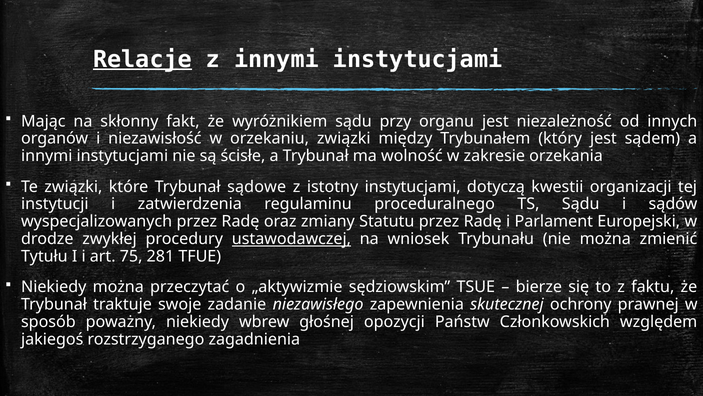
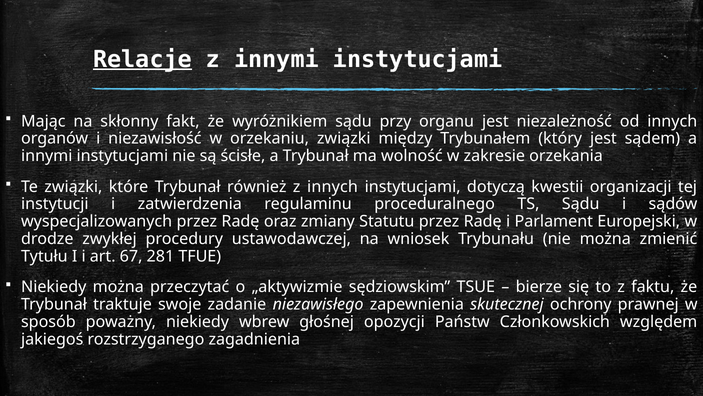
sądowe: sądowe -> również (257, 186)
z istotny: istotny -> innych (332, 186)
ustawodawczej underline: present -> none (291, 239)
75: 75 -> 67 (131, 256)
